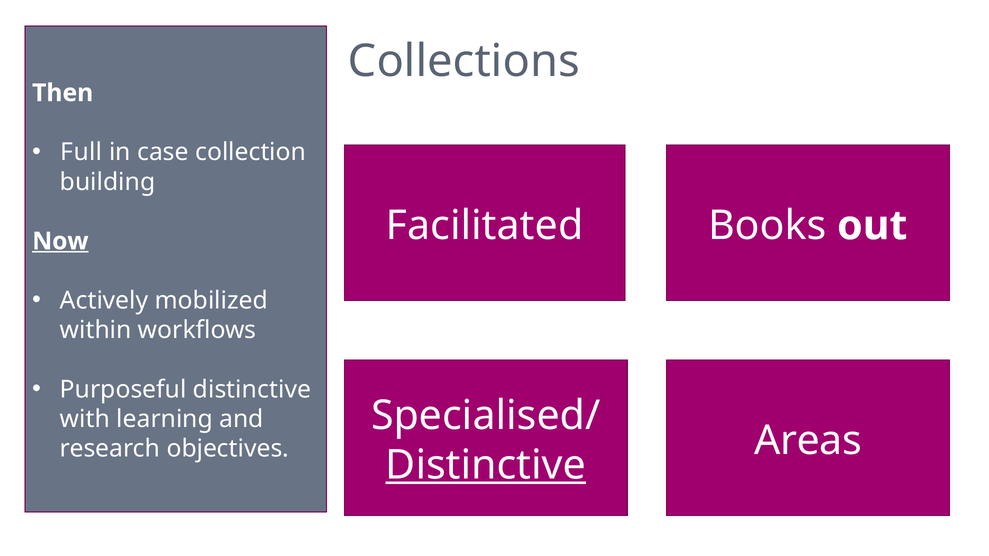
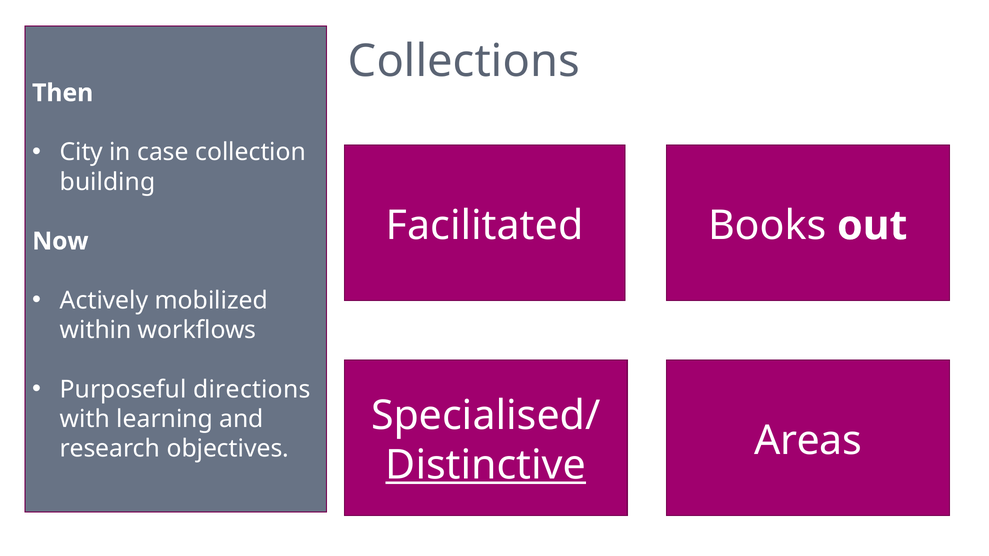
Full: Full -> City (81, 152)
Now underline: present -> none (60, 241)
Purposeful distinctive: distinctive -> directions (252, 390)
